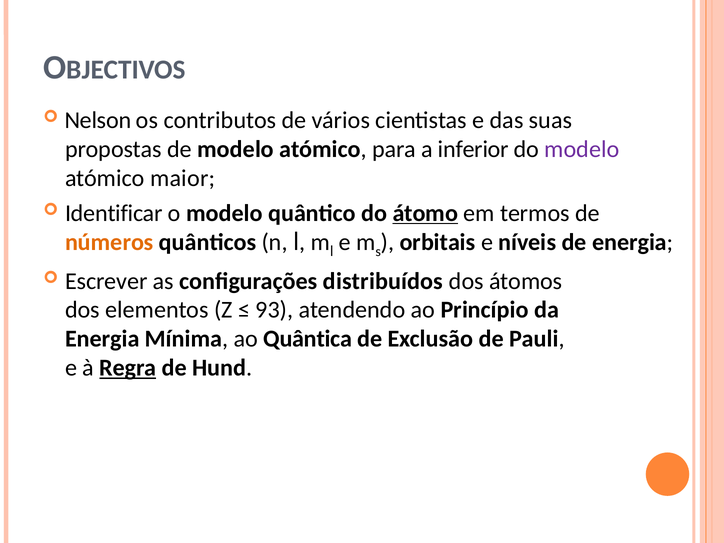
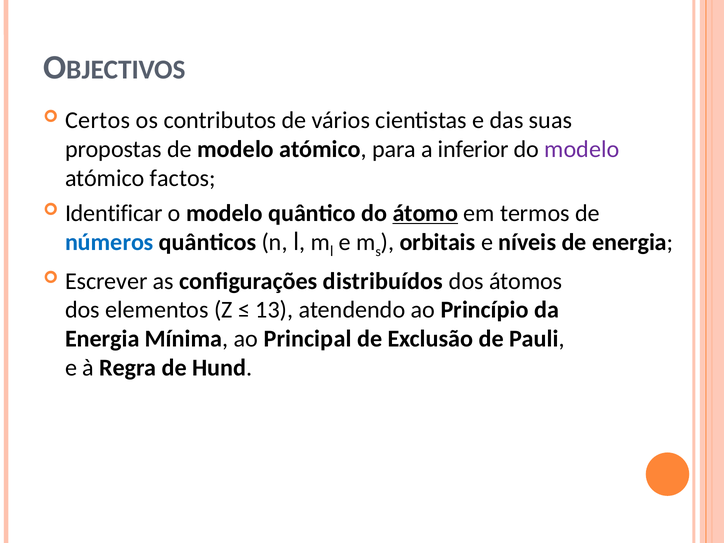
Nelson: Nelson -> Certos (98, 120)
maior: maior -> factos (183, 178)
números colour: orange -> blue (109, 242)
93: 93 -> 13 (274, 310)
Quântica: Quântica -> Principal (308, 339)
Regra underline: present -> none (128, 368)
